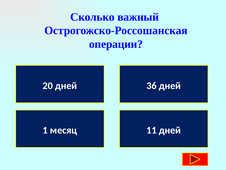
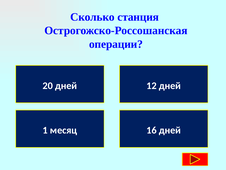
важный: важный -> станция (138, 17)
36: 36 -> 12 (152, 85)
11: 11 -> 16 (152, 130)
